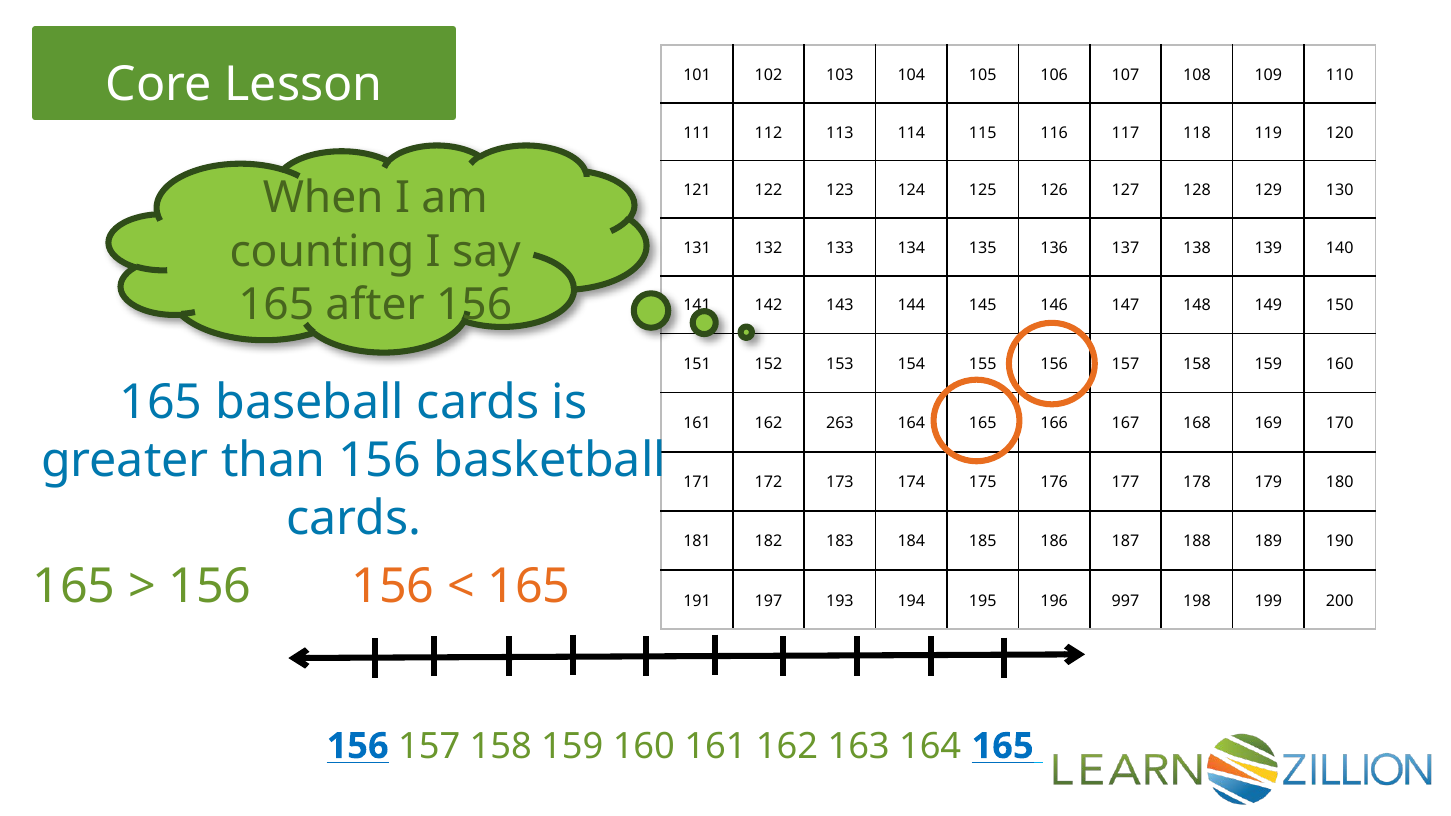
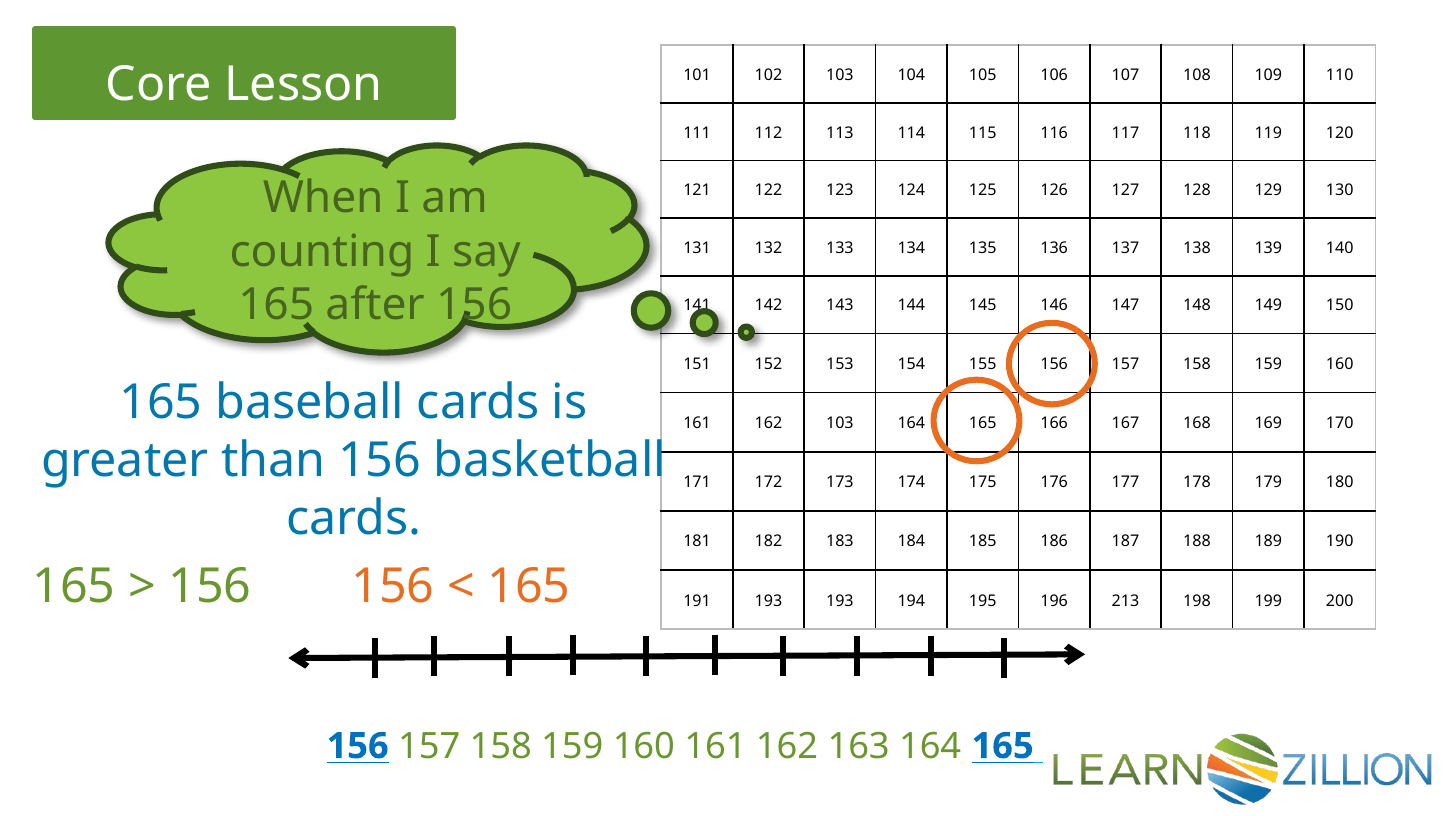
162 263: 263 -> 103 (840, 423)
191 197: 197 -> 193 (768, 601)
997: 997 -> 213 (1126, 601)
